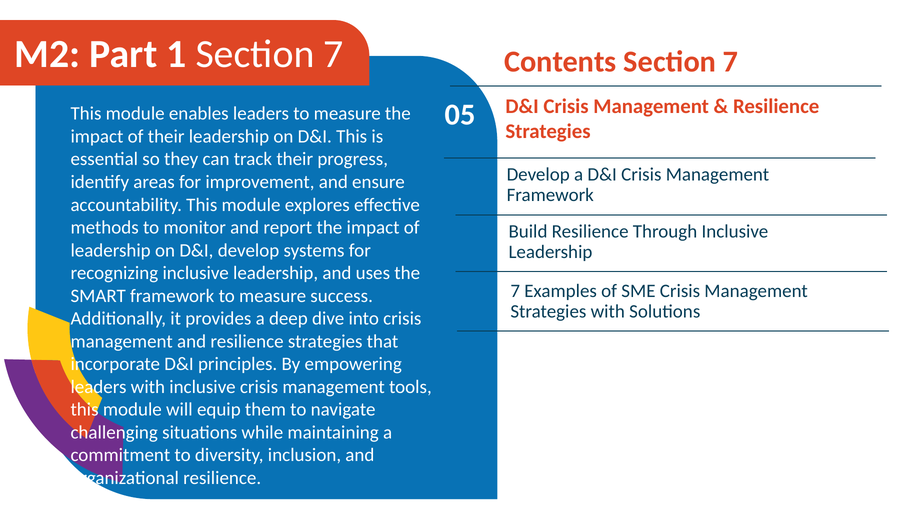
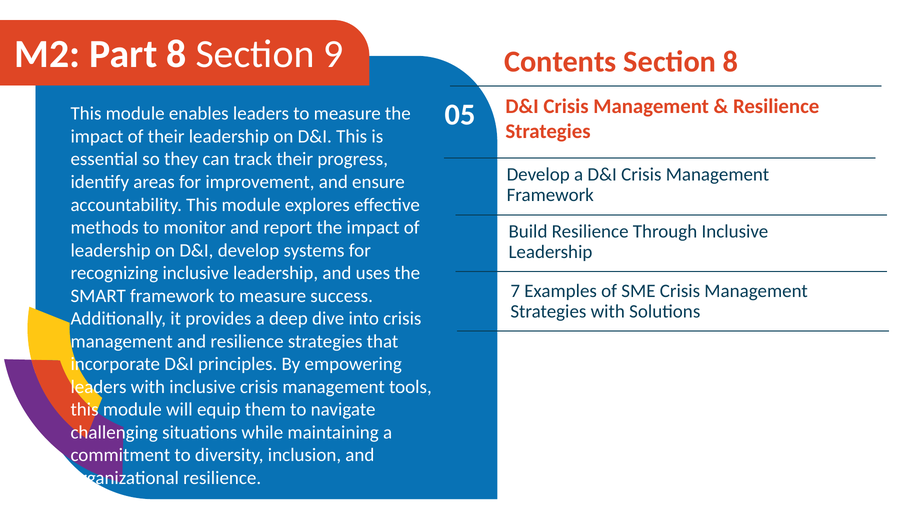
Part 1: 1 -> 8 (176, 54)
7: 7 -> 9 (333, 54)
Contents Section 7: 7 -> 8 (731, 62)
